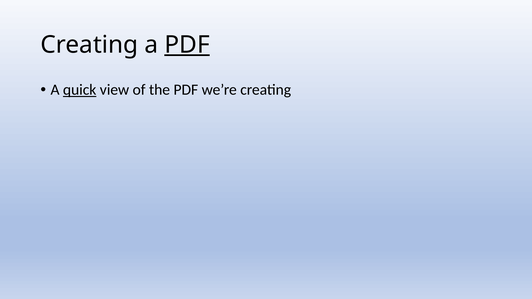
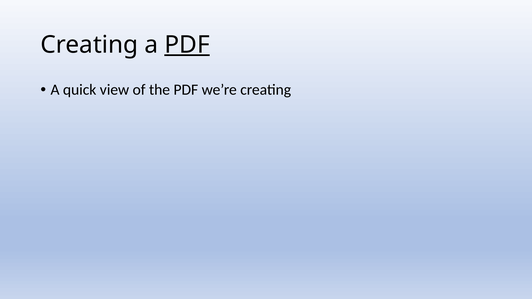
quick underline: present -> none (80, 90)
